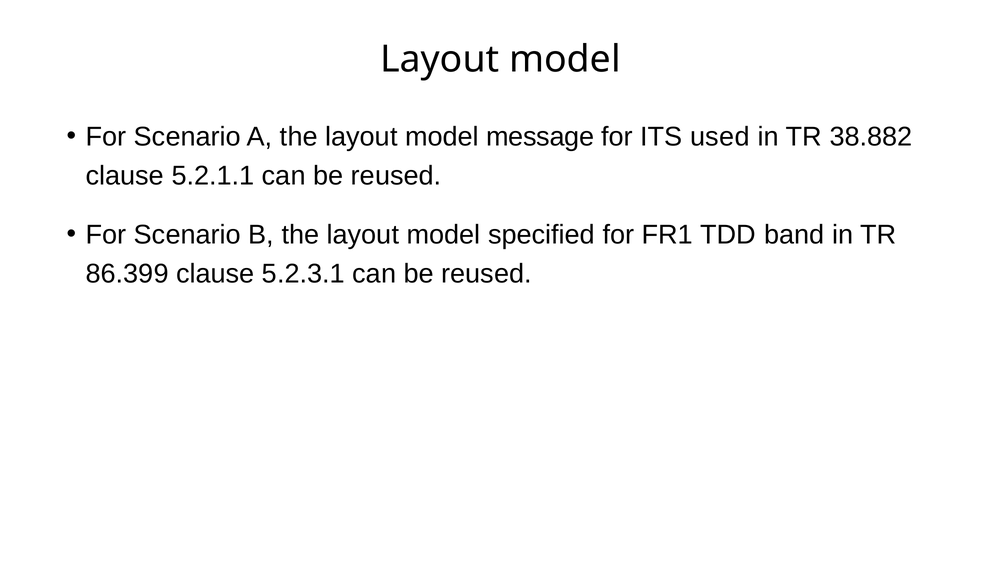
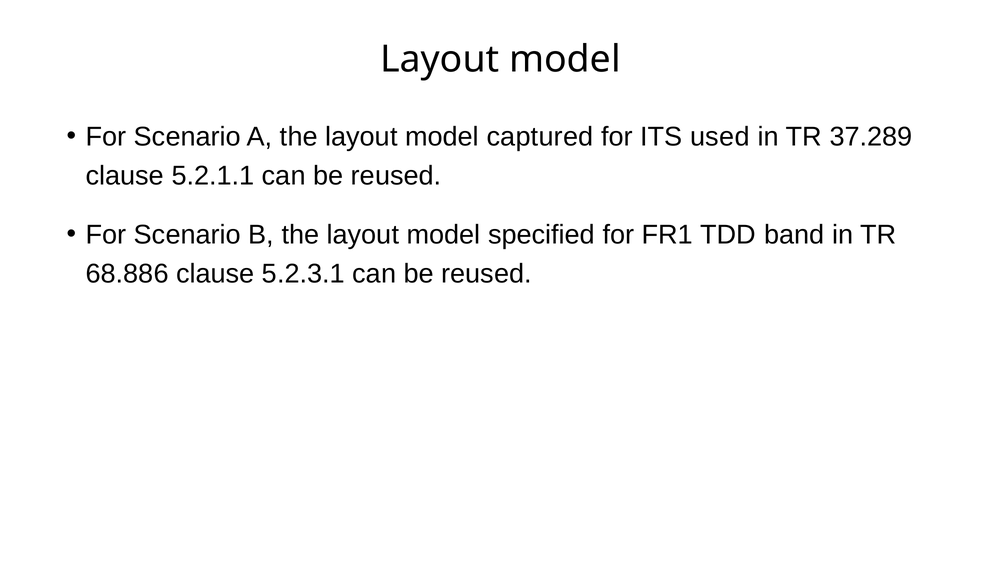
message: message -> captured (540, 137)
38.882: 38.882 -> 37.289 (871, 137)
86.399: 86.399 -> 68.886 (127, 274)
